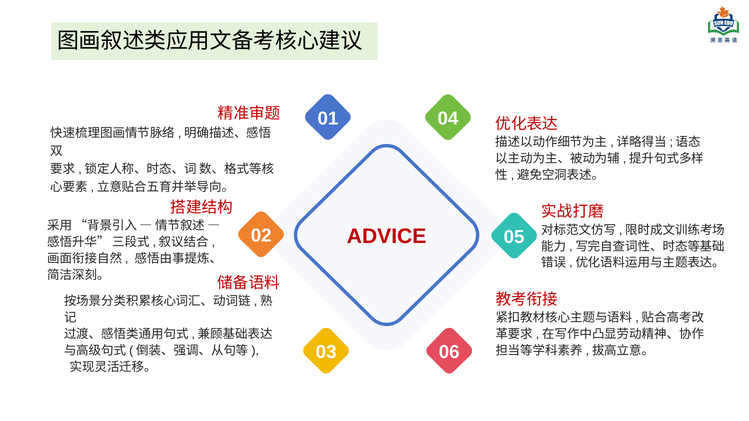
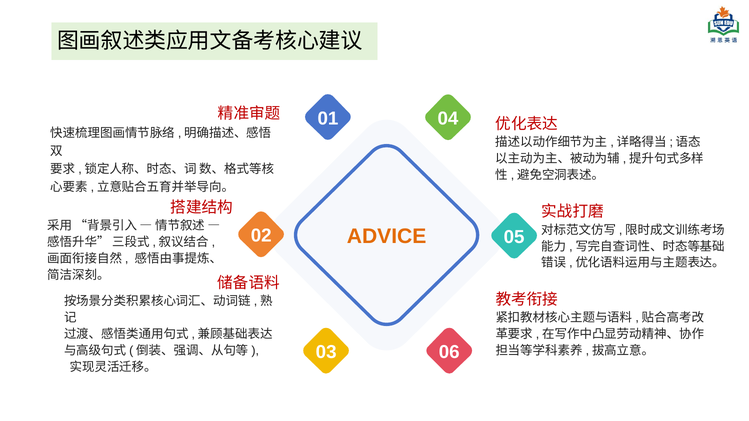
ADVICE colour: red -> orange (387, 237)
